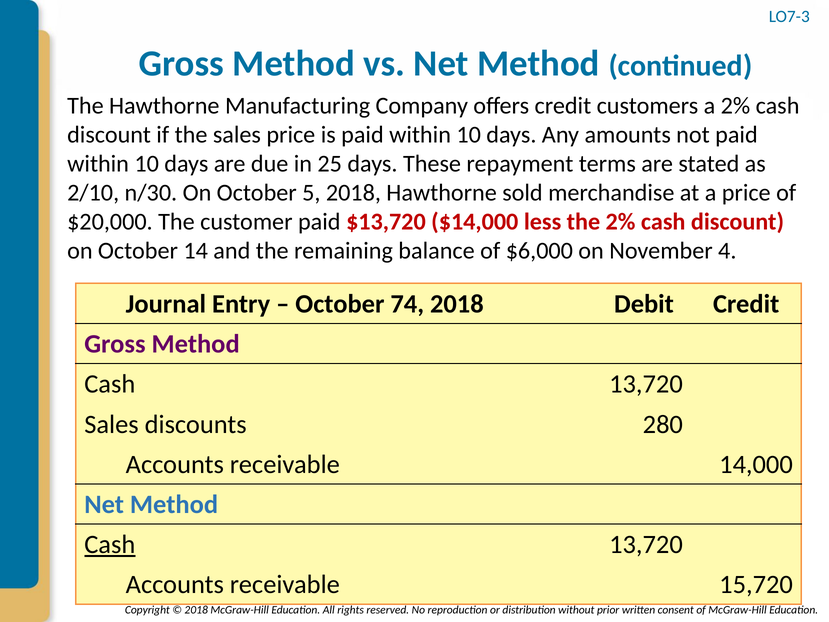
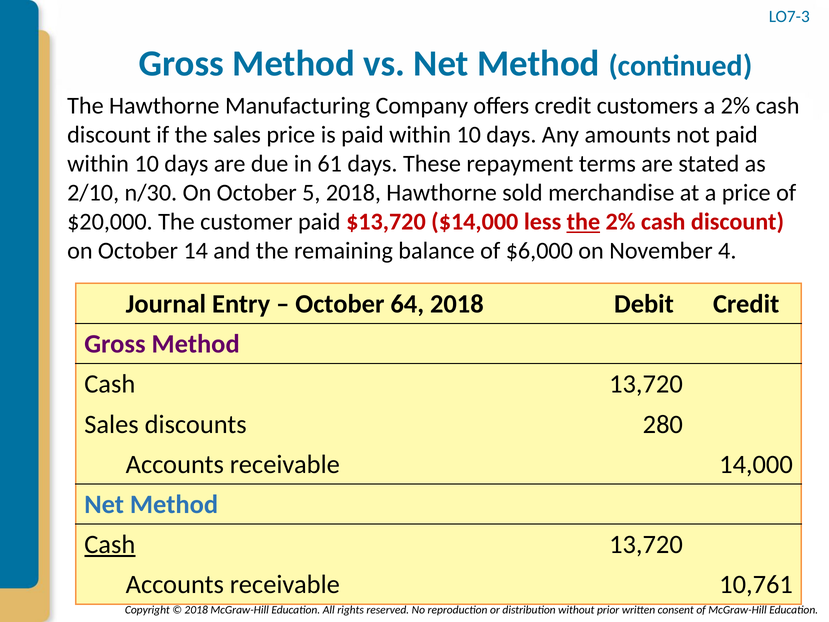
25: 25 -> 61 (330, 164)
the underline: none -> present (583, 222)
74: 74 -> 64 (407, 304)
15,720: 15,720 -> 10,761 (756, 584)
